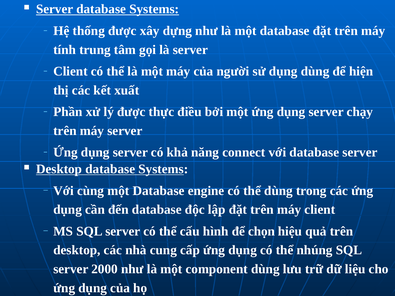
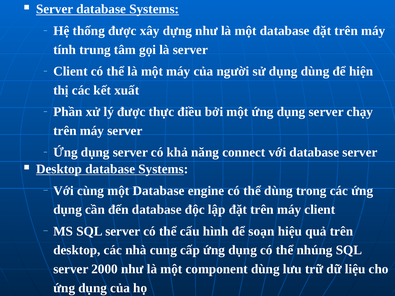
chọn: chọn -> soạn (261, 231)
